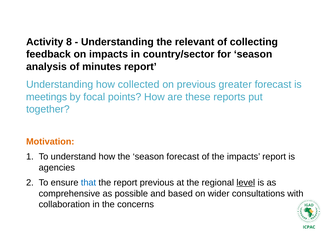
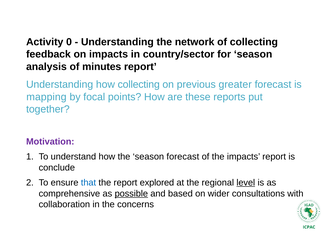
8: 8 -> 0 (69, 42)
relevant: relevant -> network (195, 42)
how collected: collected -> collecting (139, 85)
meetings: meetings -> mapping (46, 97)
Motivation colour: orange -> purple (50, 142)
agencies: agencies -> conclude (57, 168)
report previous: previous -> explored (157, 183)
possible underline: none -> present (131, 194)
